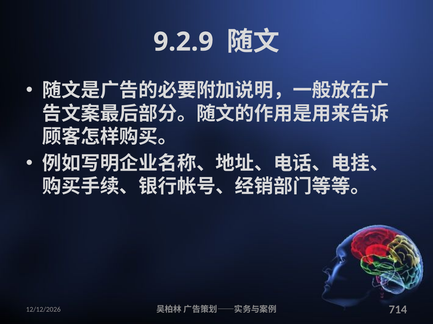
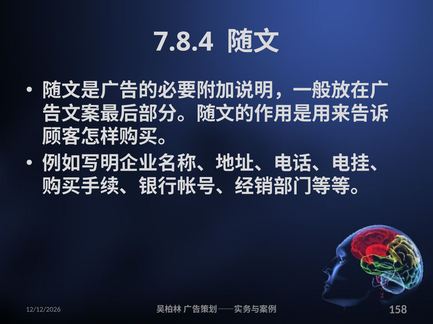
9.2.9: 9.2.9 -> 7.8.4 (183, 42)
714: 714 -> 158 (398, 310)
